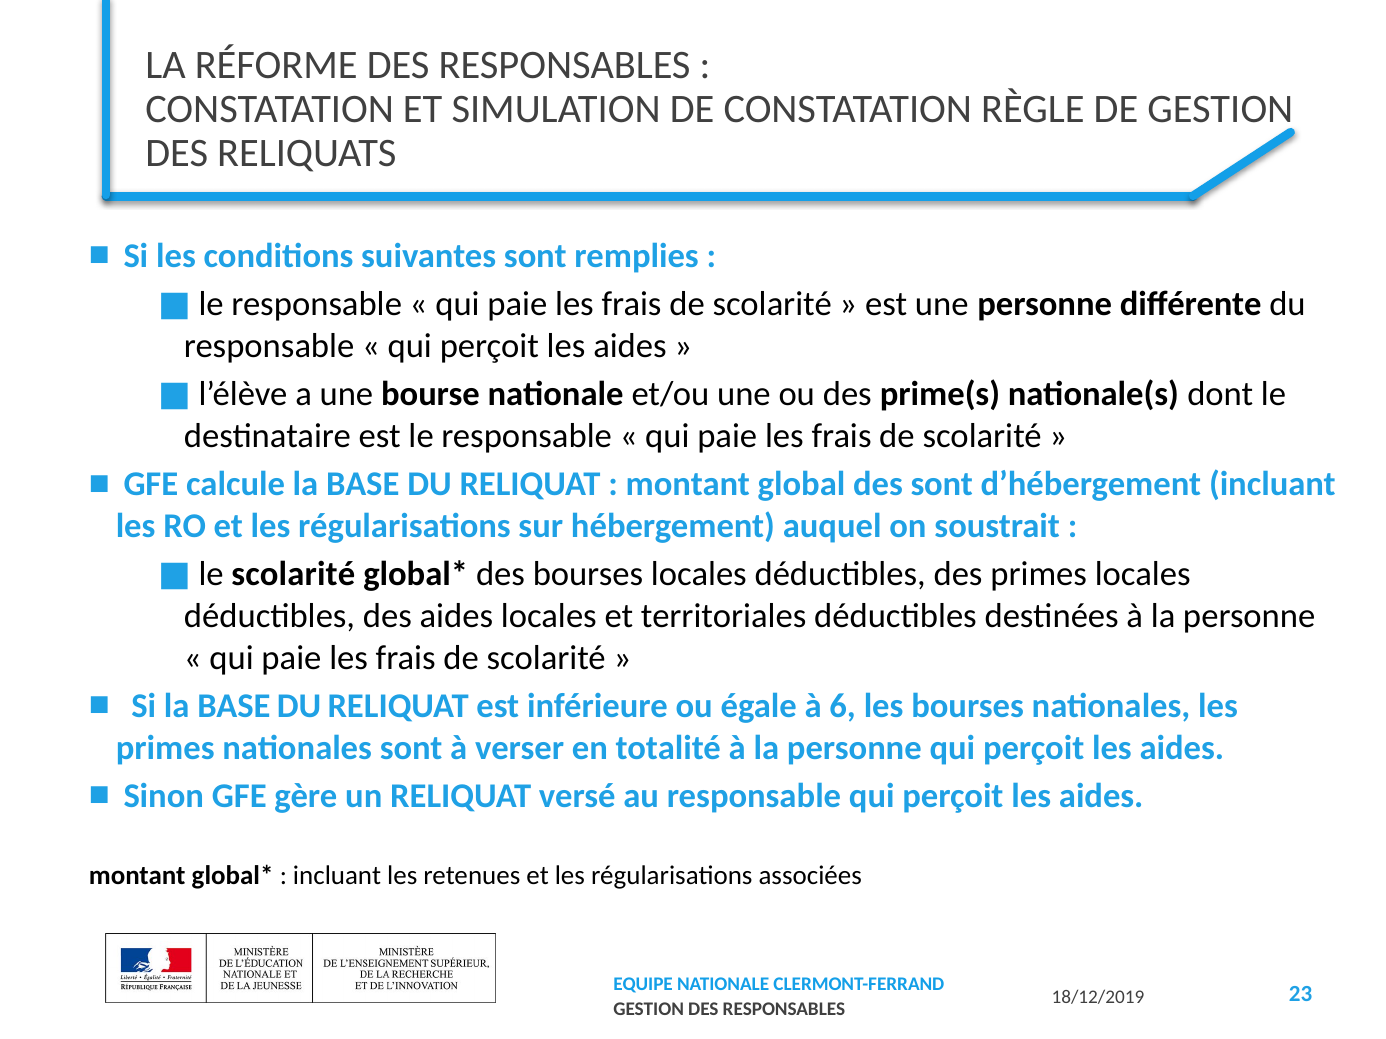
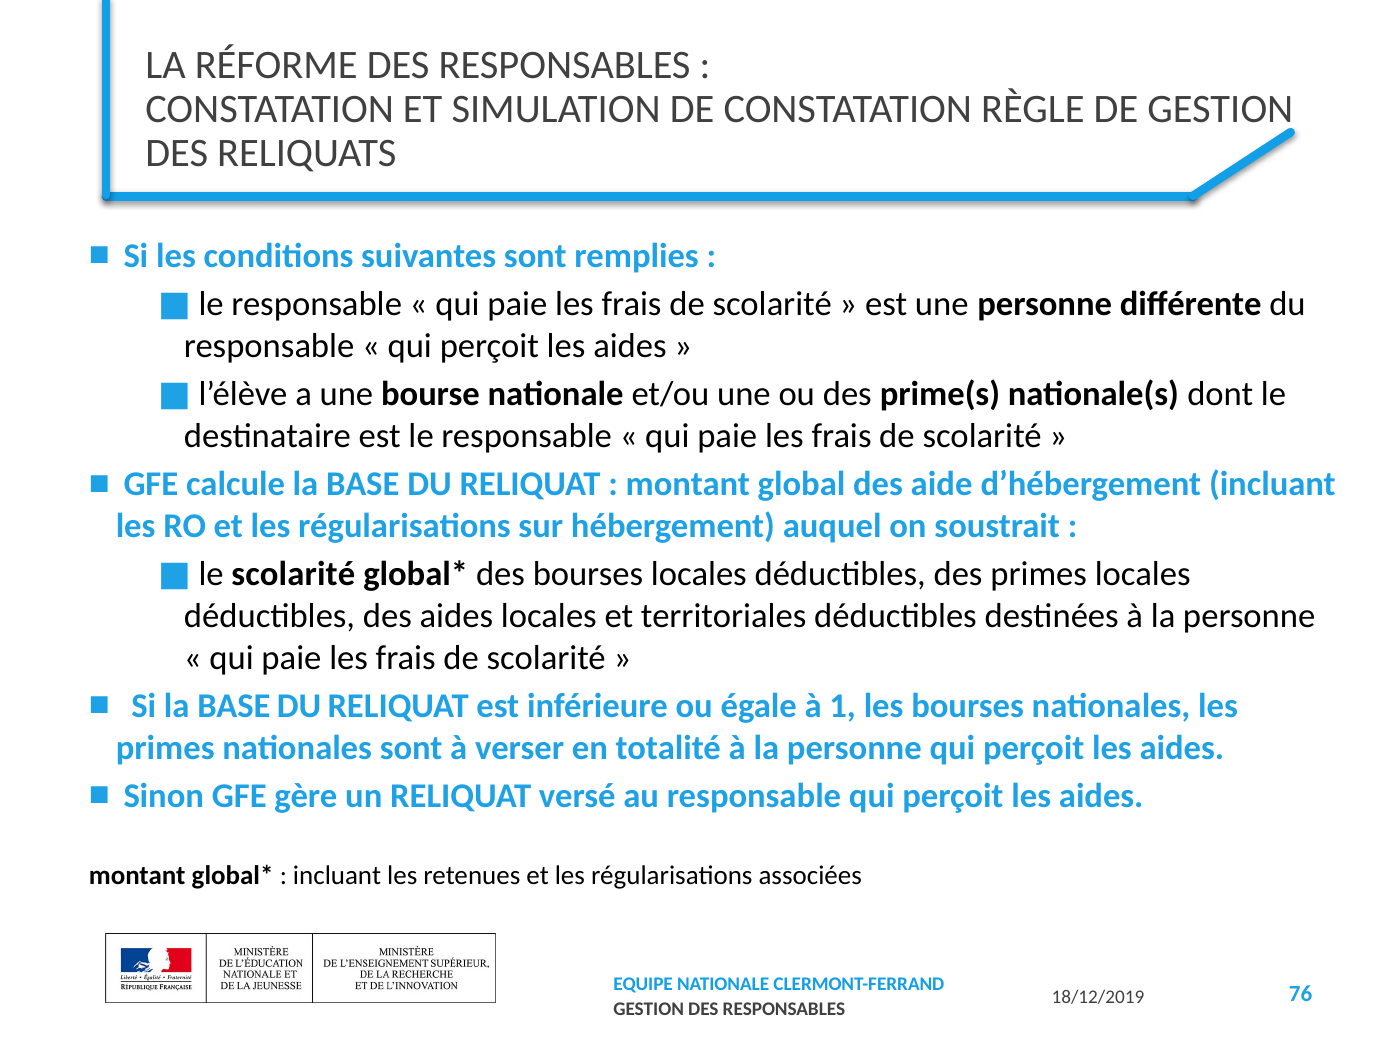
des sont: sont -> aide (942, 485)
6: 6 -> 1 (843, 706)
23: 23 -> 76 (1301, 994)
